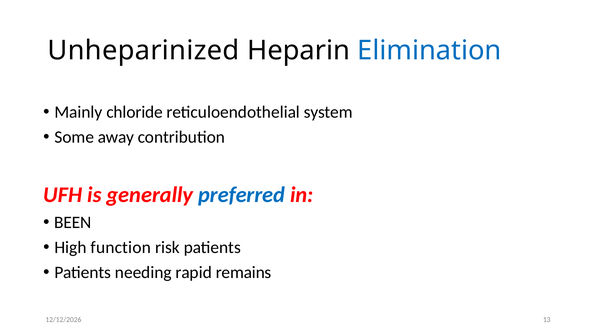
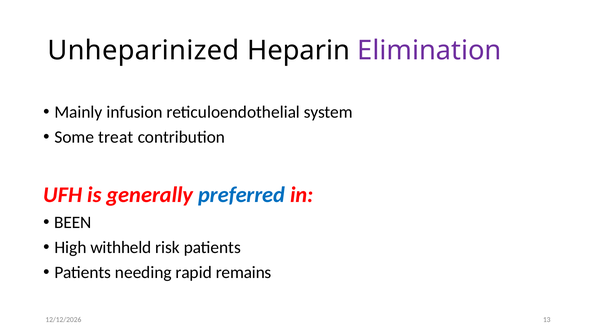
Elimination colour: blue -> purple (429, 51)
chloride: chloride -> infusion (135, 112)
away: away -> treat (116, 137)
function: function -> withheld (121, 248)
